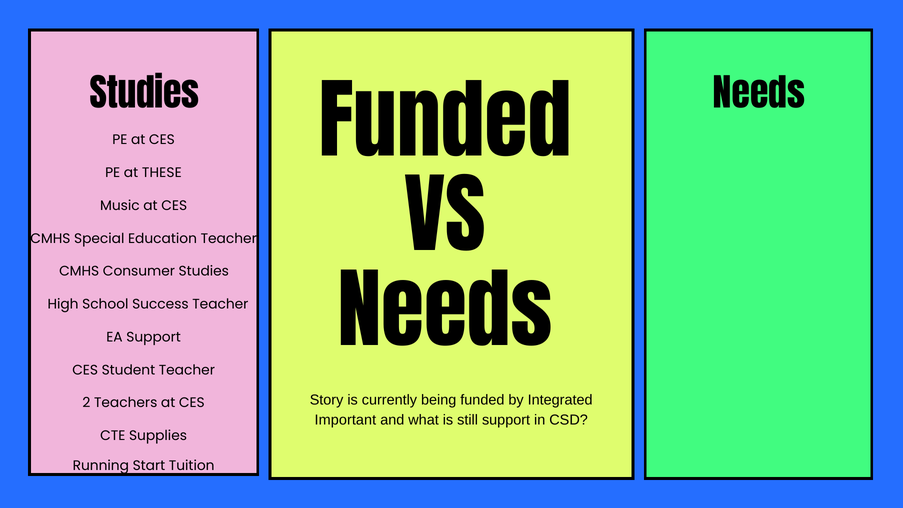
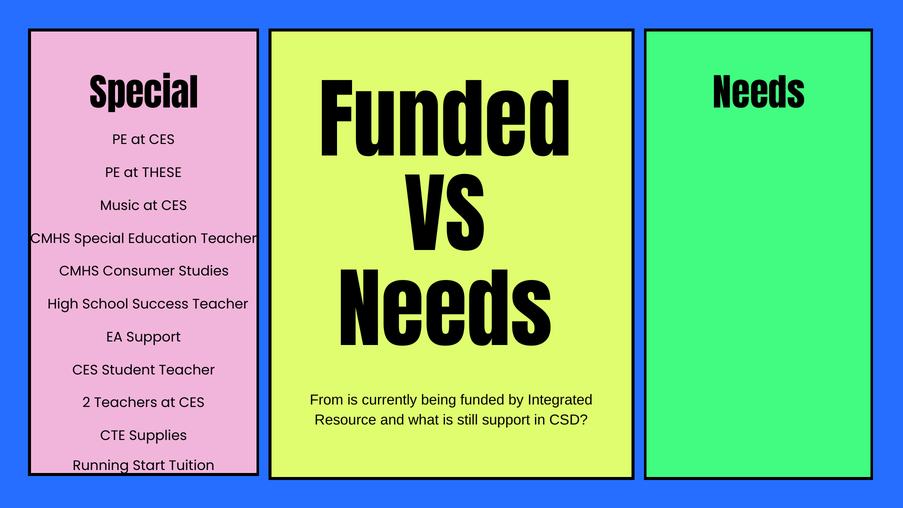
Studies: Studies -> Special (144, 95)
Story: Story -> From (327, 400)
Important: Important -> Resource (345, 420)
